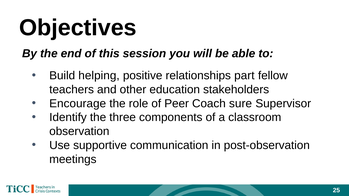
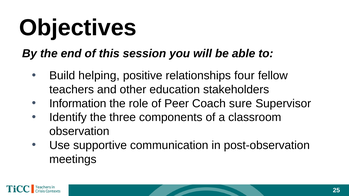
part: part -> four (244, 76)
Encourage: Encourage -> Information (78, 104)
